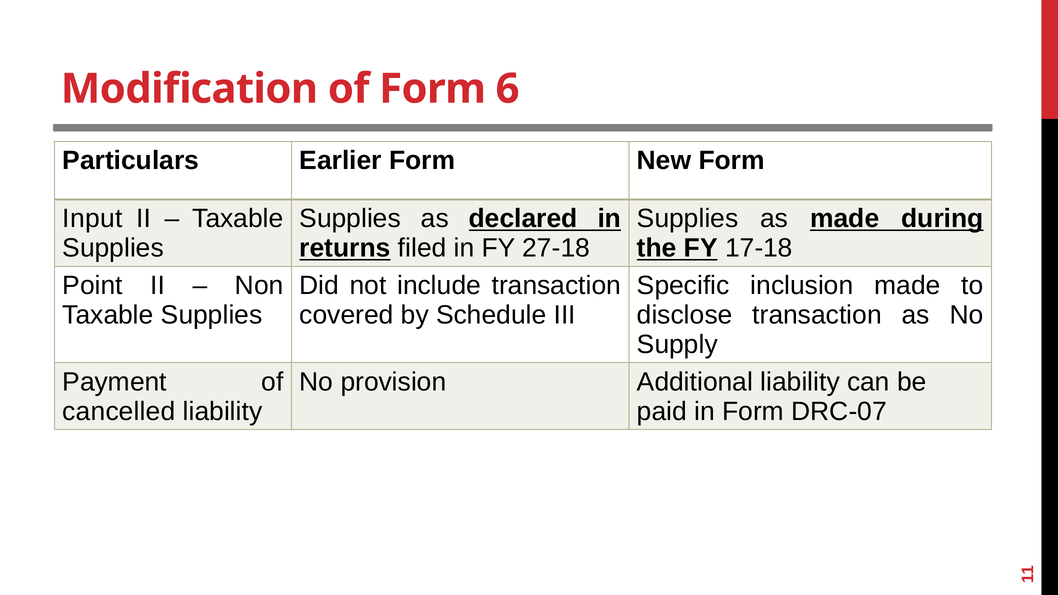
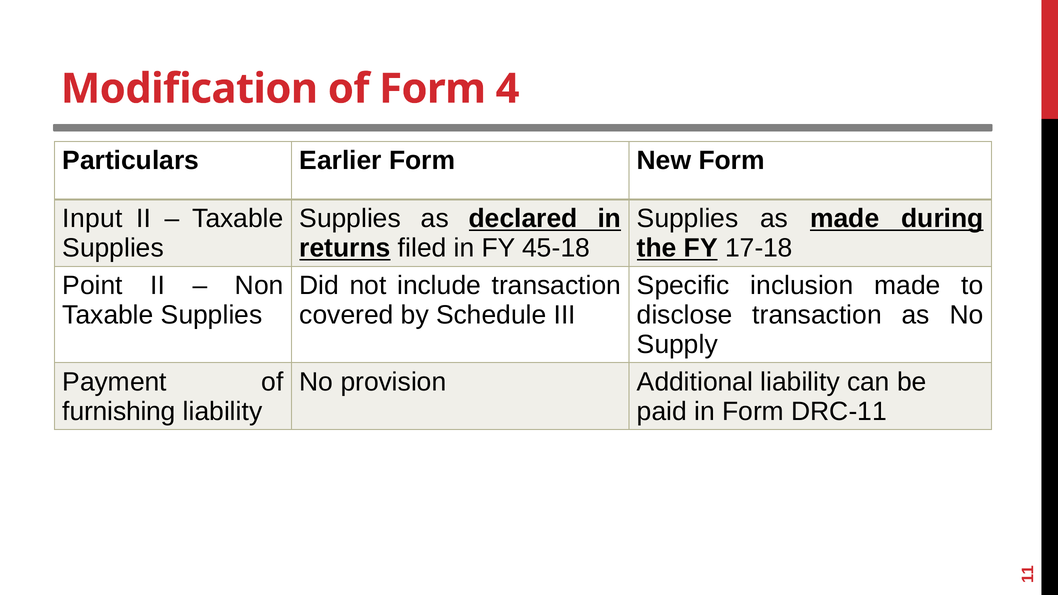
6: 6 -> 4 (508, 89)
27-18: 27-18 -> 45-18 (556, 248)
cancelled: cancelled -> furnishing (119, 412)
DRC-07: DRC-07 -> DRC-11 (839, 412)
